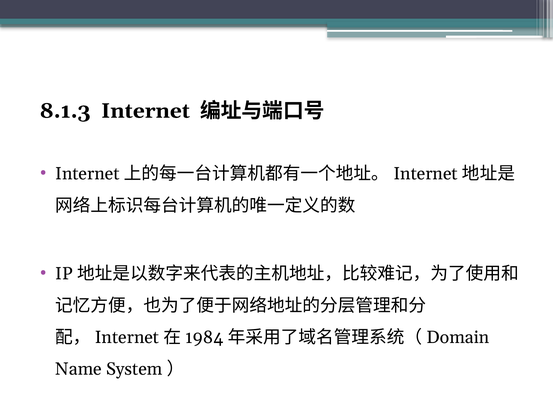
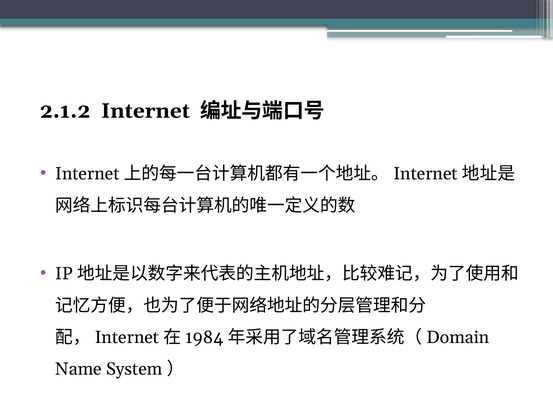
8.1.3: 8.1.3 -> 2.1.2 (65, 111)
